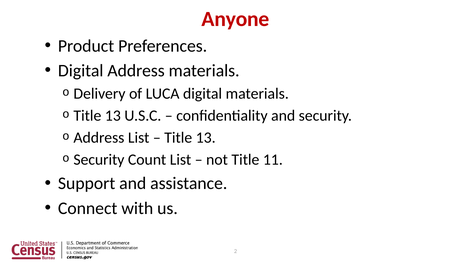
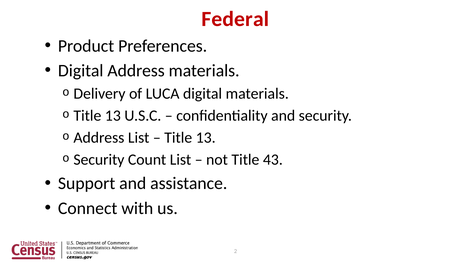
Anyone: Anyone -> Federal (235, 19)
11: 11 -> 43 (273, 160)
